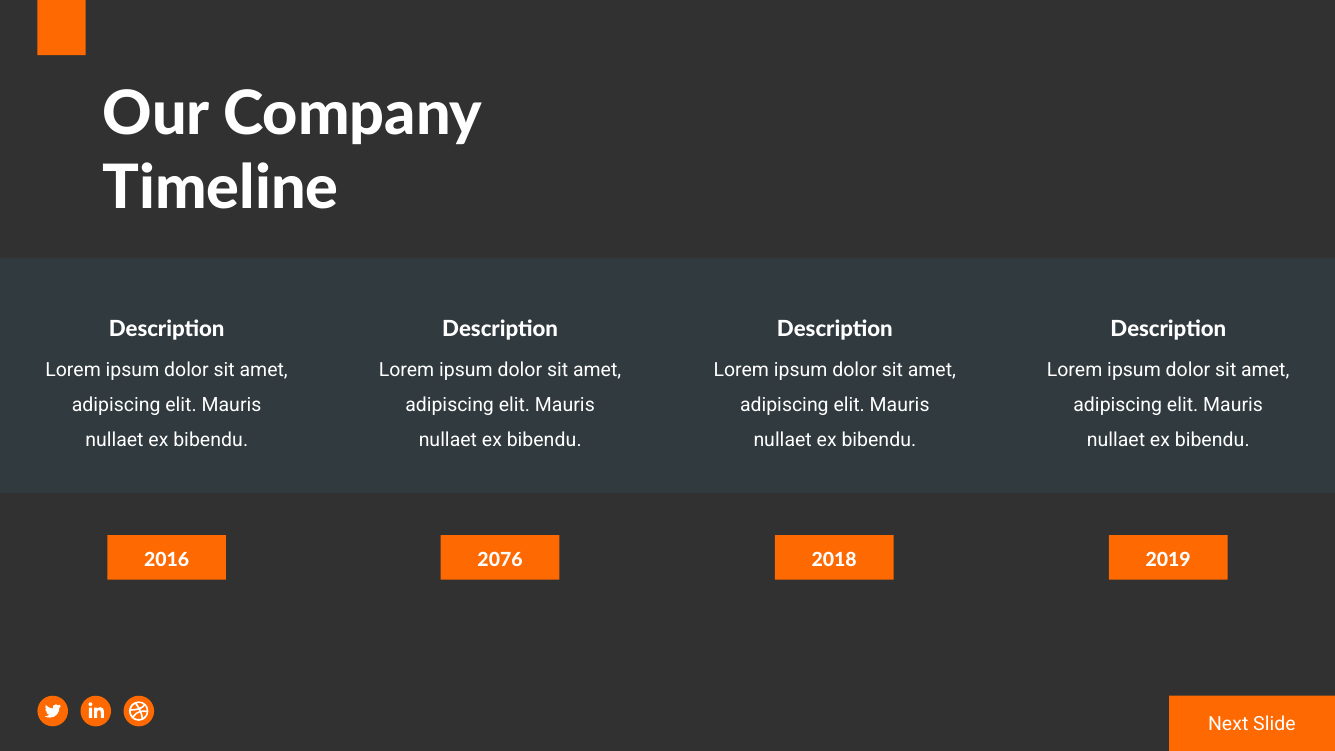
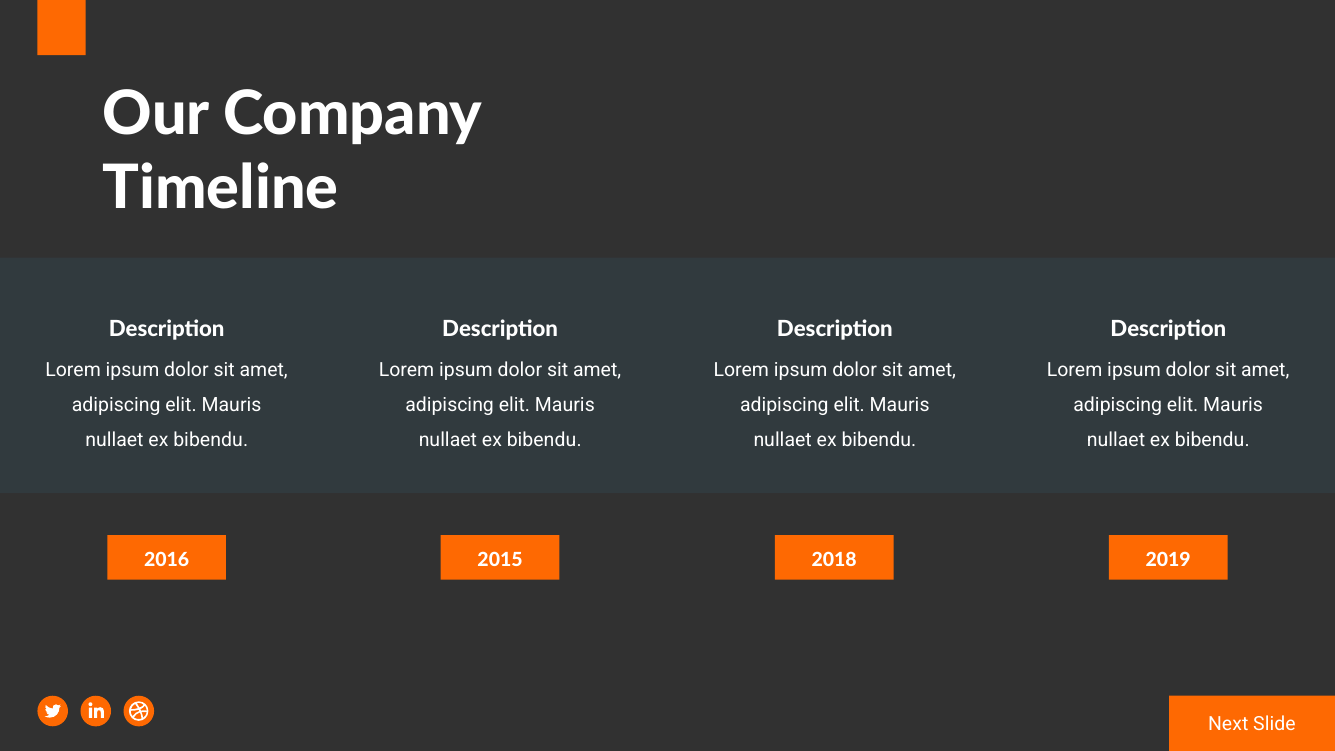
2076: 2076 -> 2015 (500, 560)
